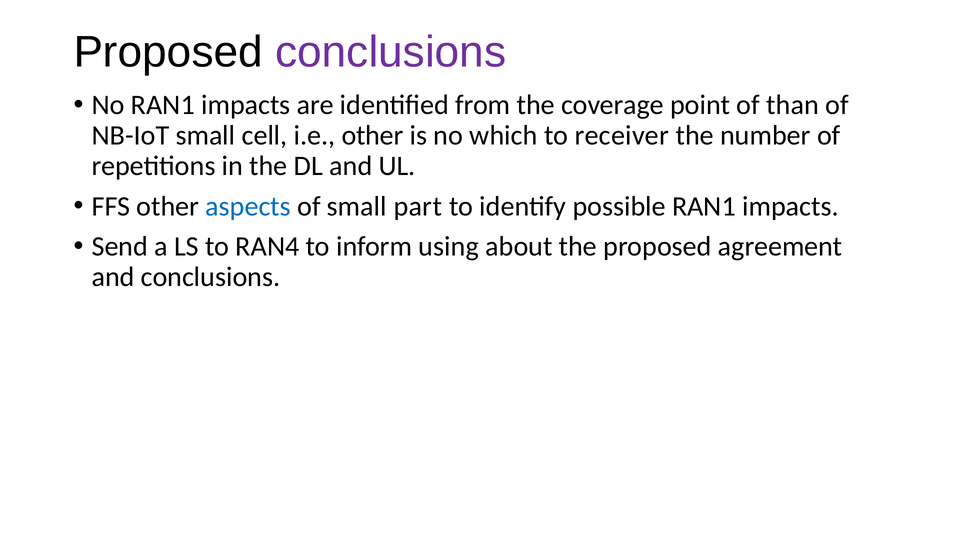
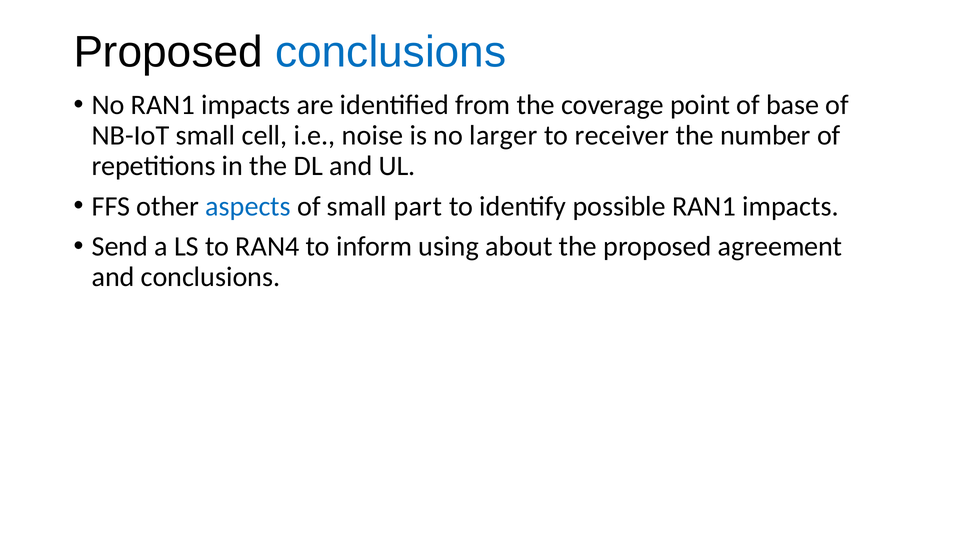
conclusions colour: purple -> blue (391, 52)
than: than -> base (793, 105)
i.e other: other -> noise (372, 135)
which: which -> larger (503, 135)
